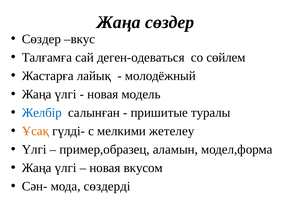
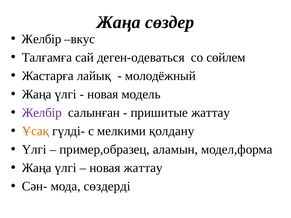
Сөздер: Сөздер -> Желбір (41, 39)
Желбір colour: blue -> purple (42, 113)
пришитые туралы: туралы -> жаттау (211, 113)
жетелеу: жетелеу -> қолдану (172, 131)
новая вкусом: вкусом -> жаттау (143, 168)
